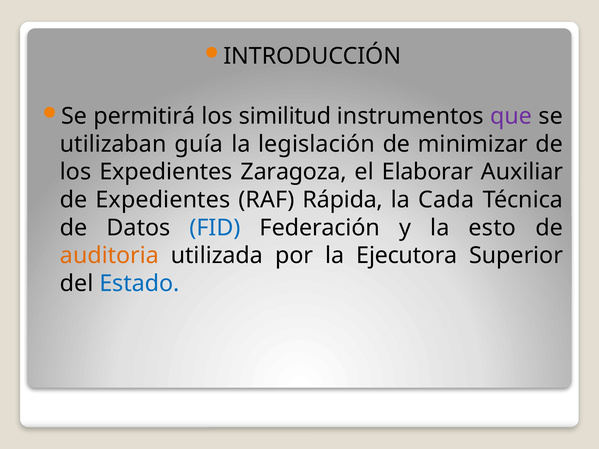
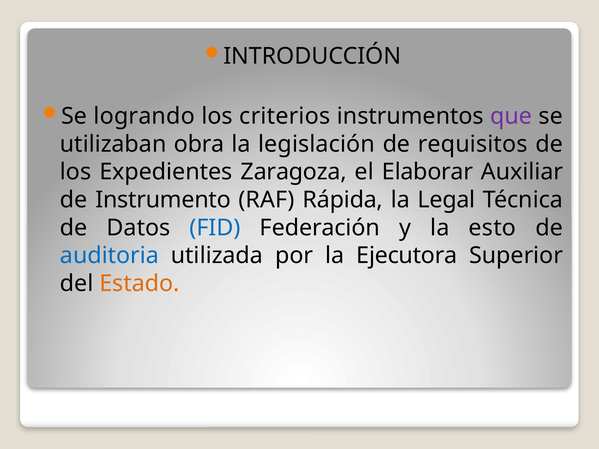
permitirá: permitirá -> logrando (144, 116)
similitud: similitud -> criterios (285, 116)
guía: guía -> obra (199, 144)
minimizar: minimizar -> requisitos (473, 144)
de Expedientes: Expedientes -> Instrumento (163, 200)
Cada: Cada -> Legal (446, 200)
auditoria colour: orange -> blue (109, 256)
Estado colour: blue -> orange (139, 284)
